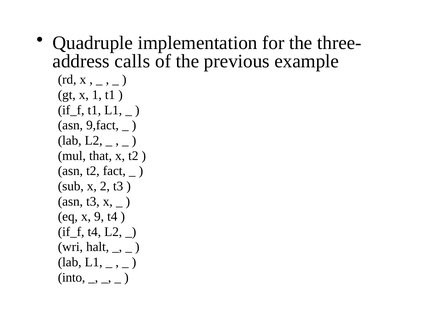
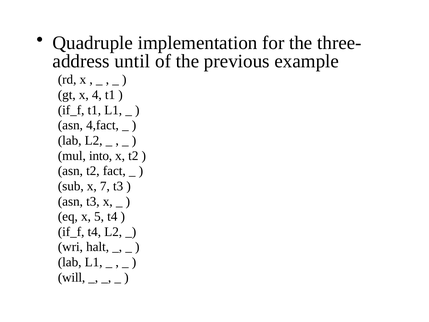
calls: calls -> until (132, 61)
1: 1 -> 4 (97, 95)
9,fact: 9,fact -> 4,fact (103, 125)
that: that -> into (101, 156)
2: 2 -> 7 (105, 186)
9: 9 -> 5 (99, 216)
into: into -> will (72, 277)
